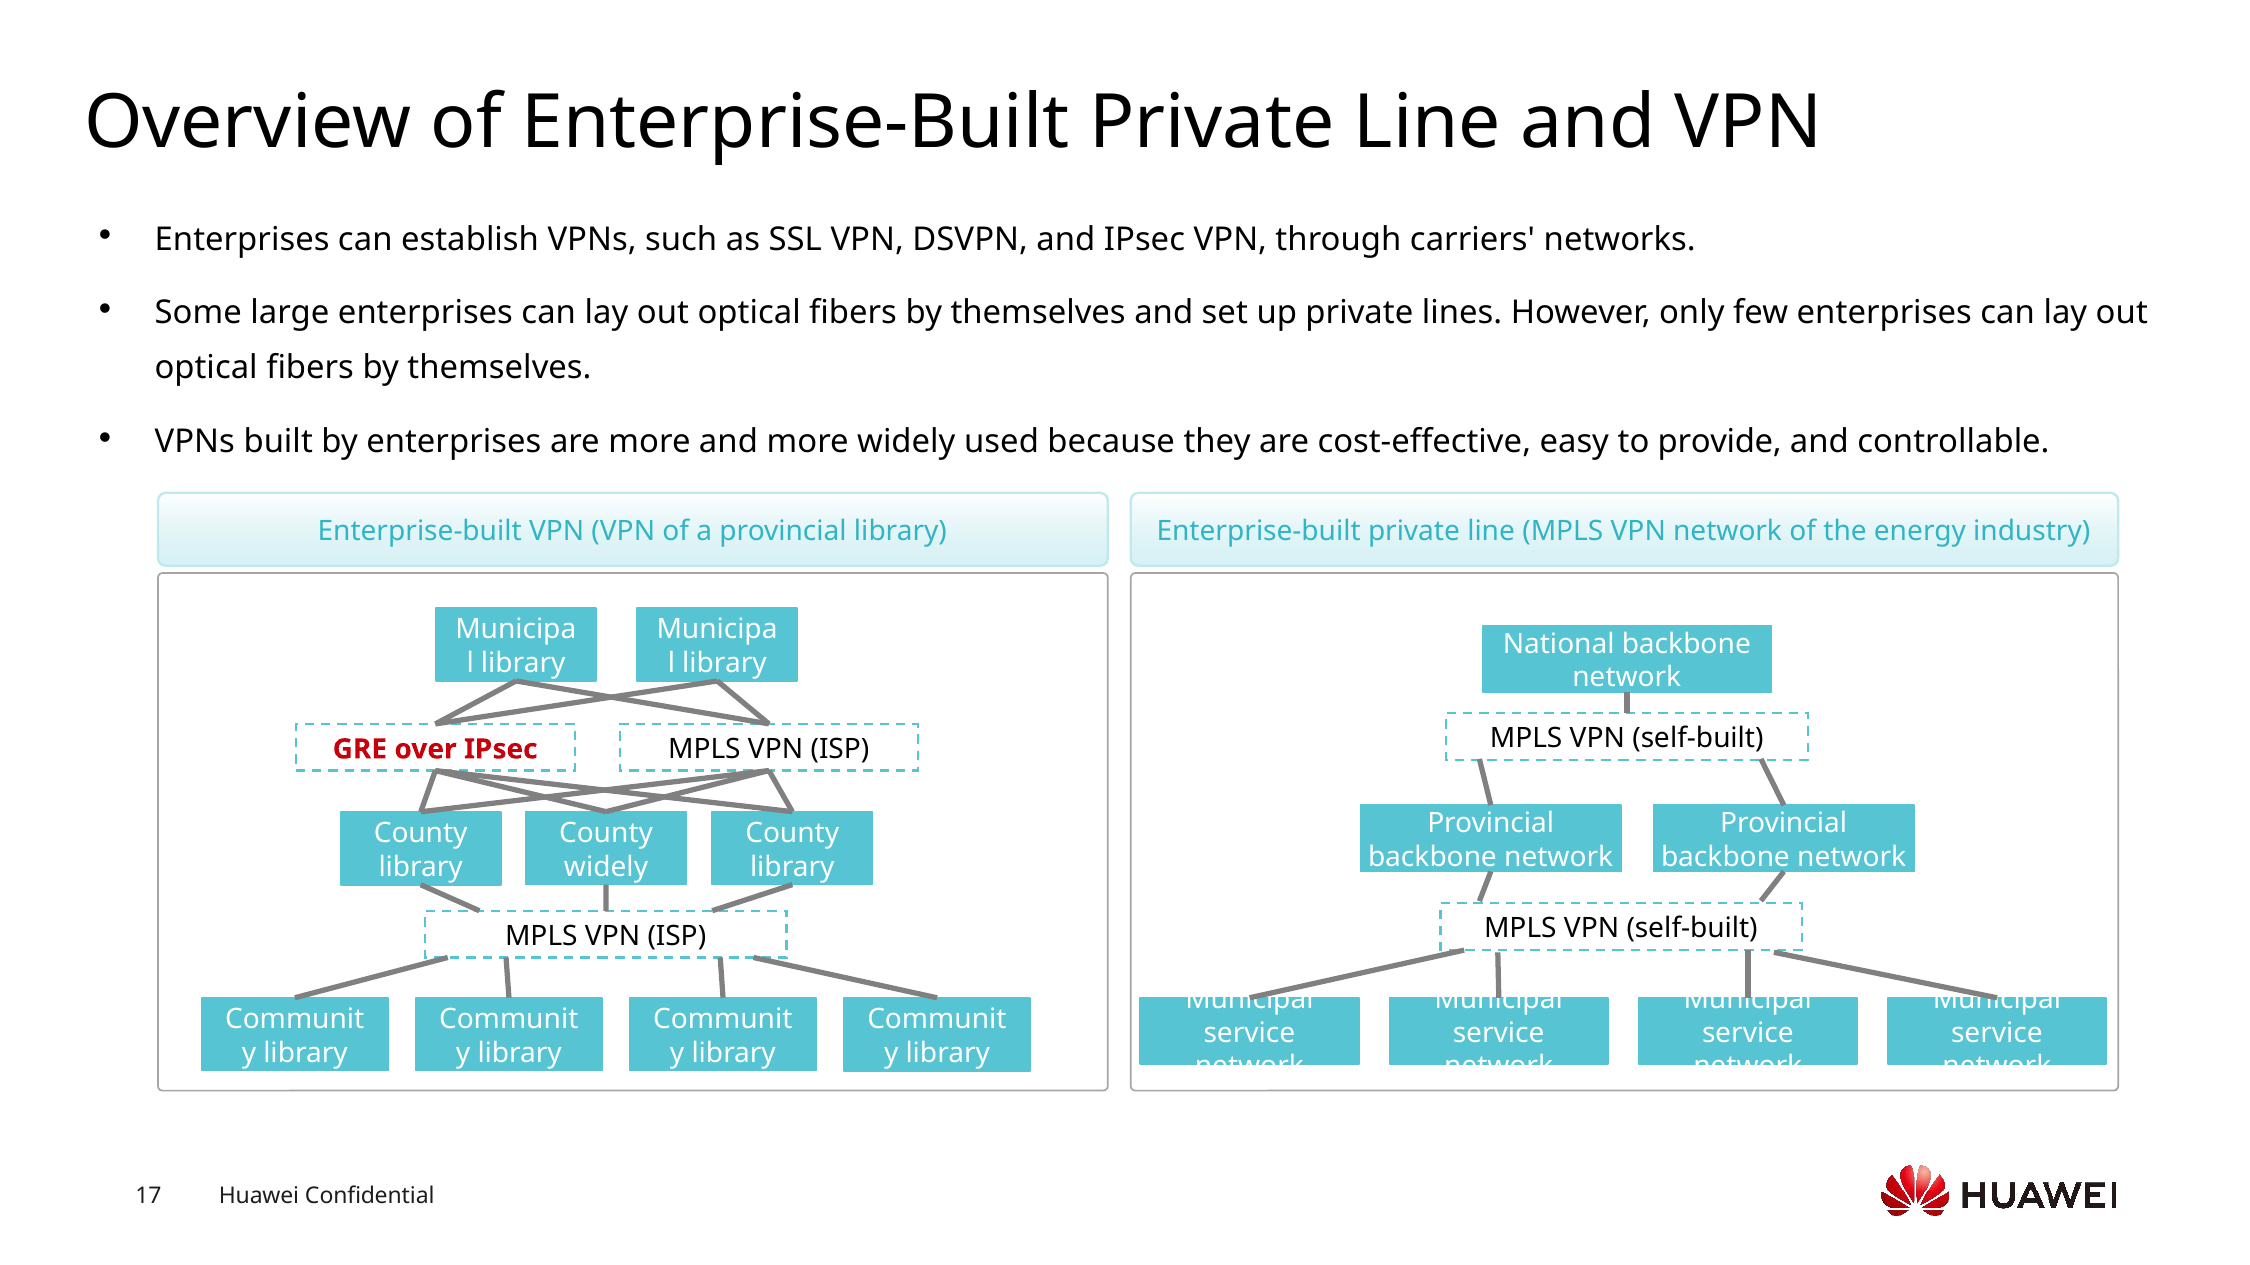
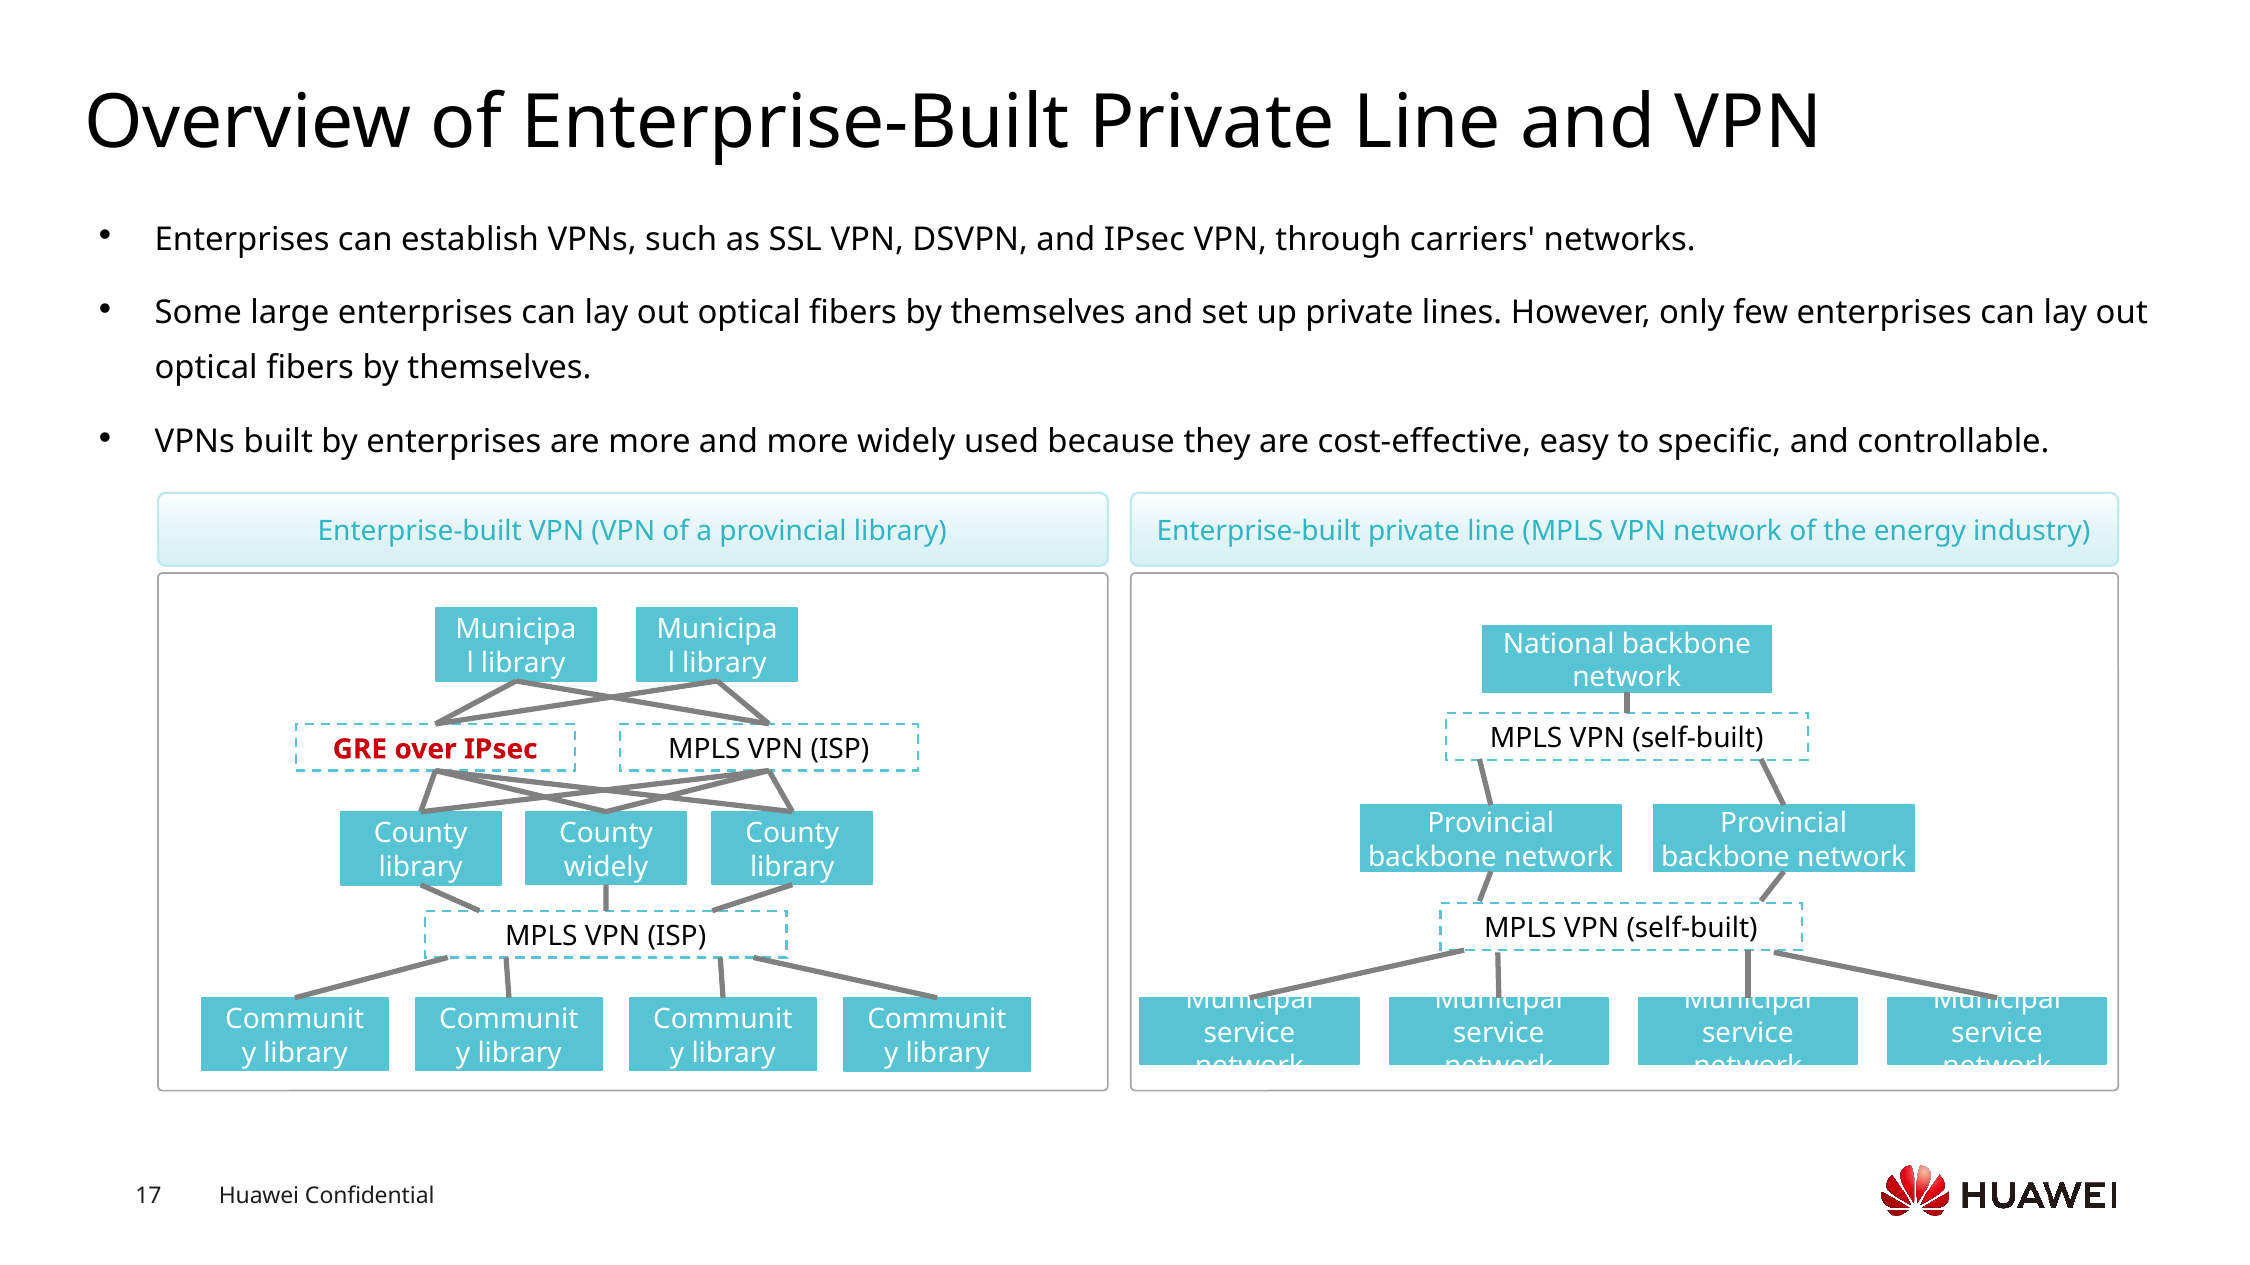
provide: provide -> specific (1720, 442)
